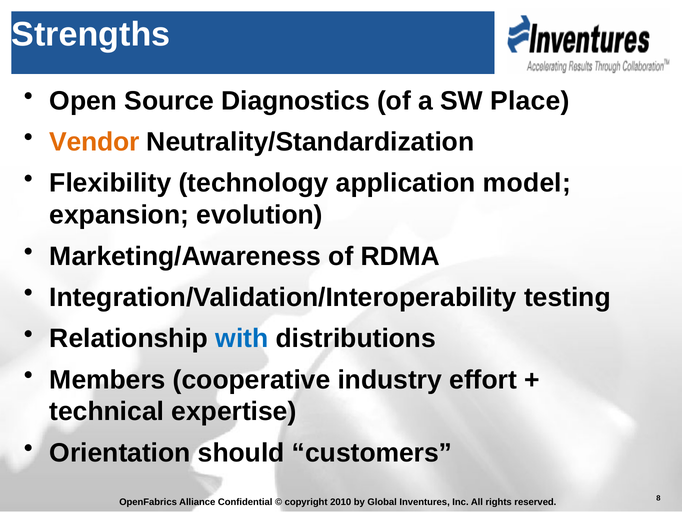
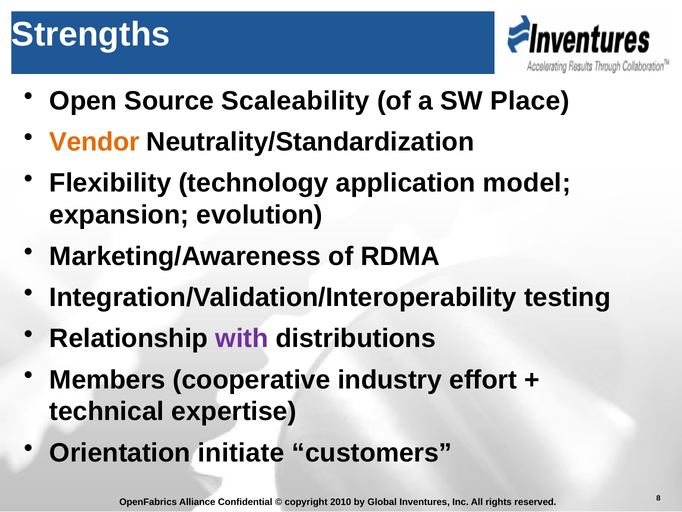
Diagnostics: Diagnostics -> Scaleability (295, 101)
with colour: blue -> purple (242, 338)
should: should -> initiate (241, 452)
